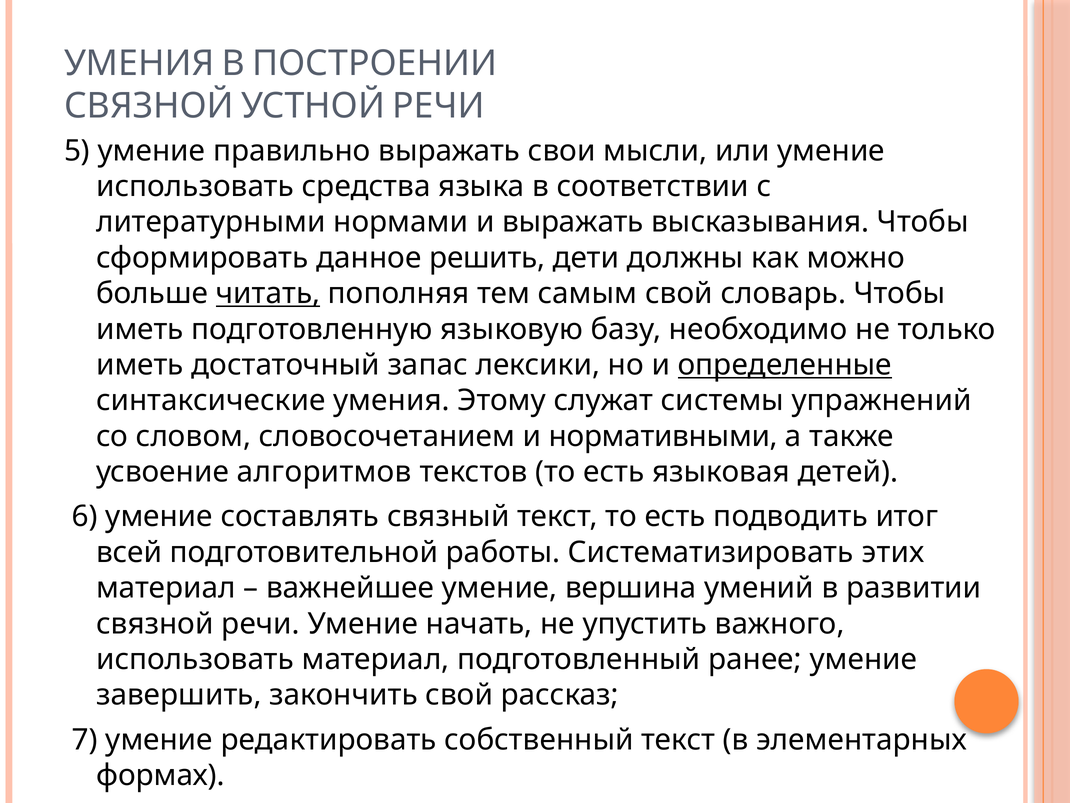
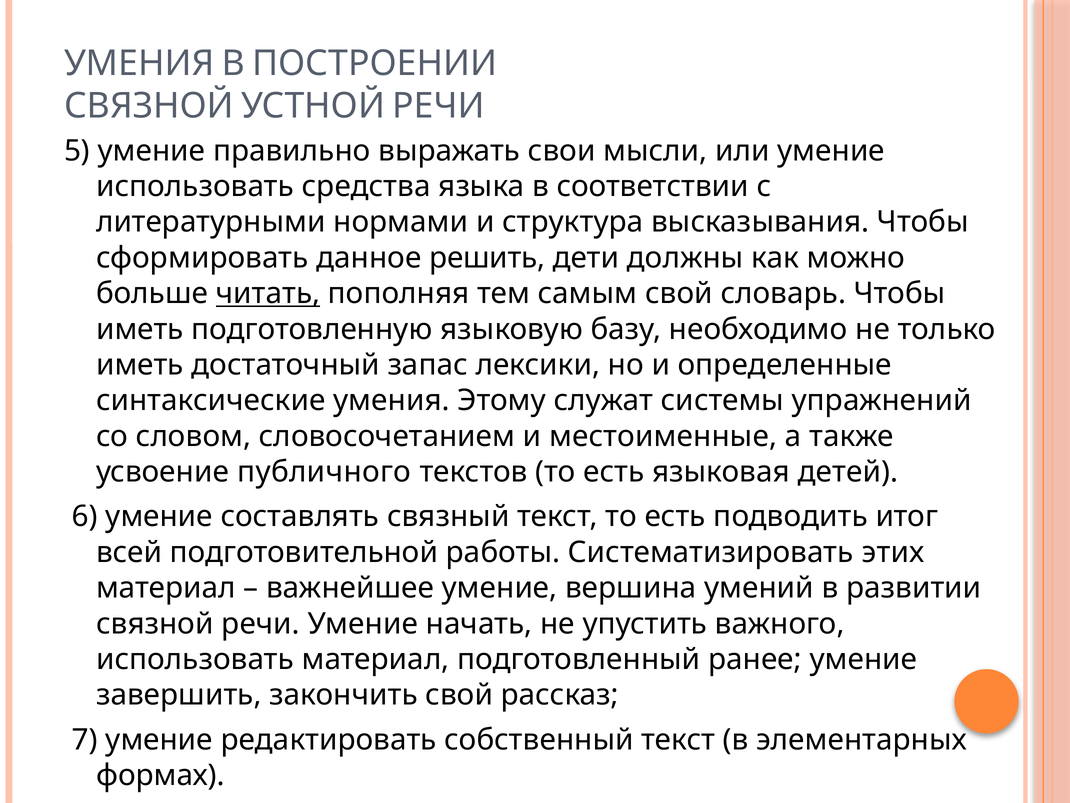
и выражать: выражать -> структура (573, 222)
определенные underline: present -> none (785, 365)
нормативными: нормативными -> местоименные (663, 436)
алгоритмов: алгоритмов -> публичного (324, 472)
